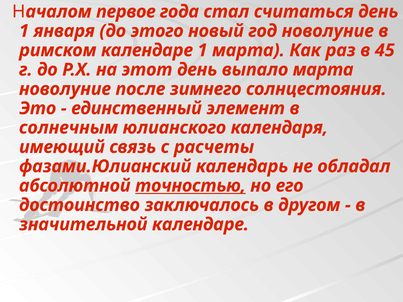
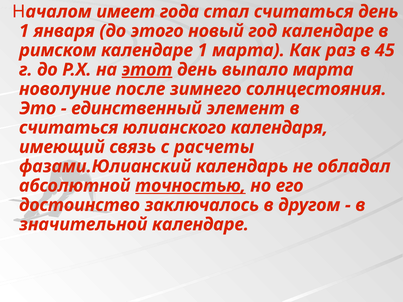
первое: первое -> имеет (126, 12)
год новолуние: новолуние -> календаре (328, 31)
этот underline: none -> present (147, 70)
солнечным: солнечным -> считаться (69, 128)
